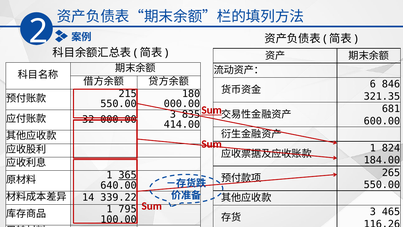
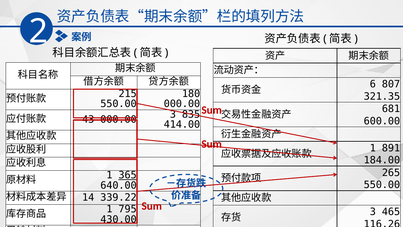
846: 846 -> 807 (391, 84)
Sum underline: present -> none (212, 110)
32: 32 -> 43 (88, 119)
824: 824 -> 891 (391, 148)
100.00: 100.00 -> 430.00 (119, 219)
